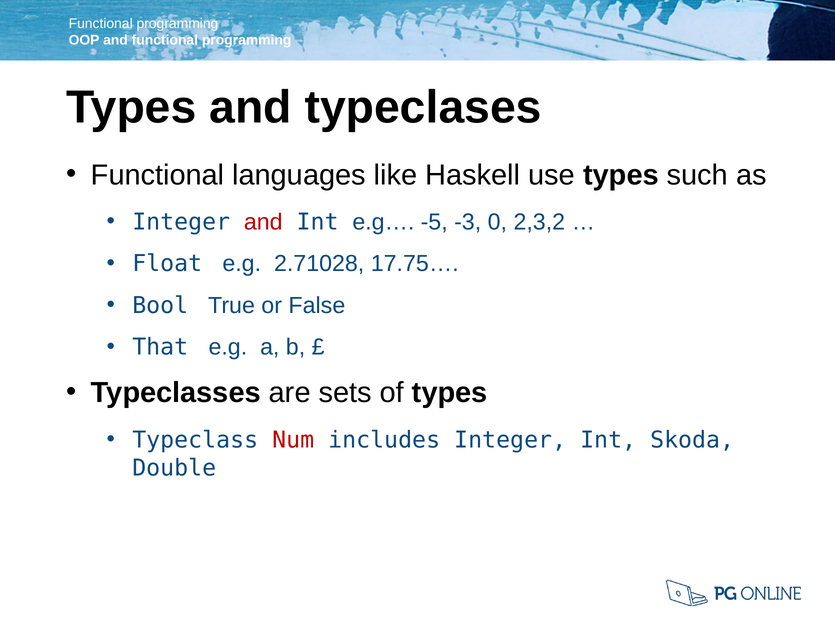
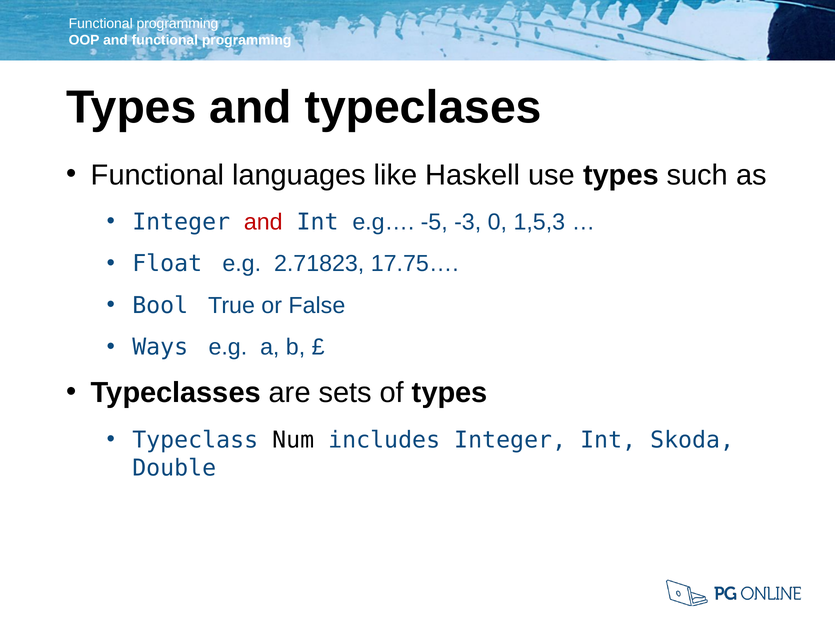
2,3,2: 2,3,2 -> 1,5,3 (539, 222)
2.71028: 2.71028 -> 2.71823 (319, 264)
That: That -> Ways (160, 347)
Num colour: red -> black (293, 440)
